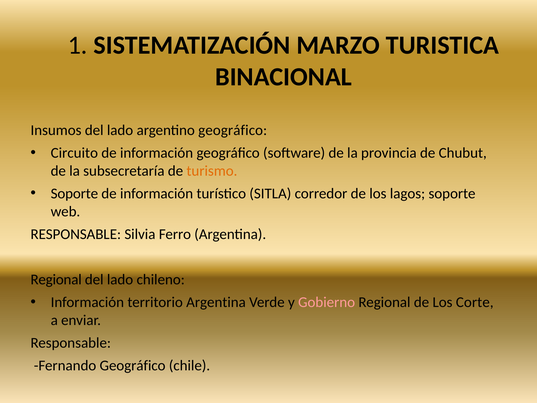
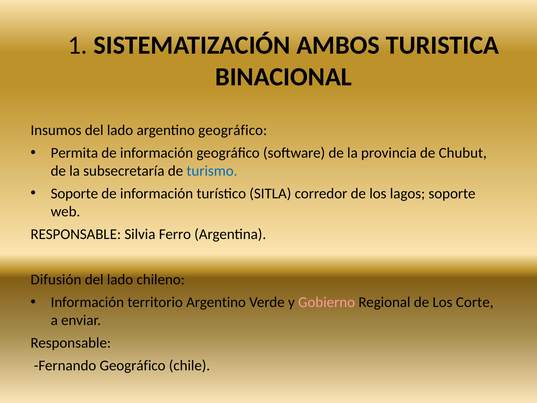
MARZO: MARZO -> AMBOS (338, 45)
Circuito: Circuito -> Permita (74, 153)
turismo colour: orange -> blue (212, 171)
Regional: Regional -> Difusión (56, 279)
territorio Argentina: Argentina -> Argentino (216, 302)
